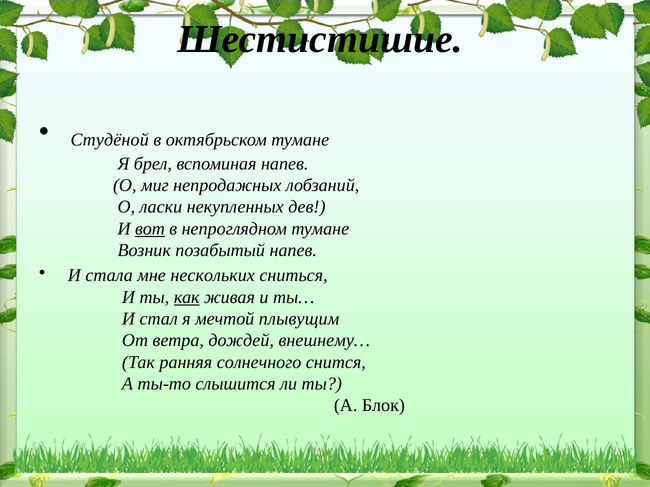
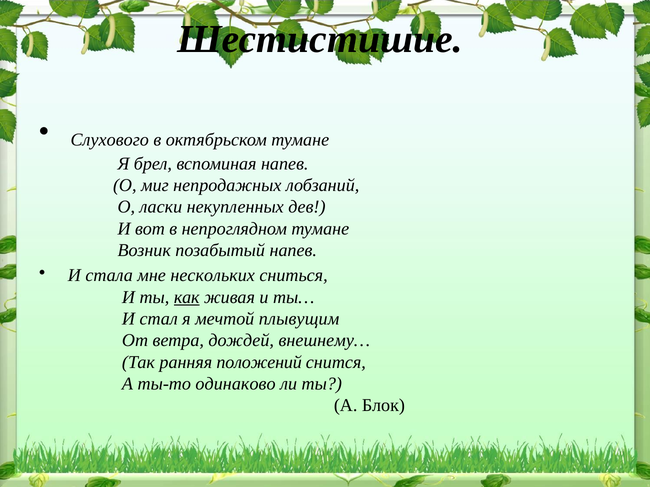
Студёной: Студёной -> Слухового (110, 140)
вот underline: present -> none (150, 229)
солнечного: солнечного -> положений (259, 362)
слышится: слышится -> одинаково (236, 384)
